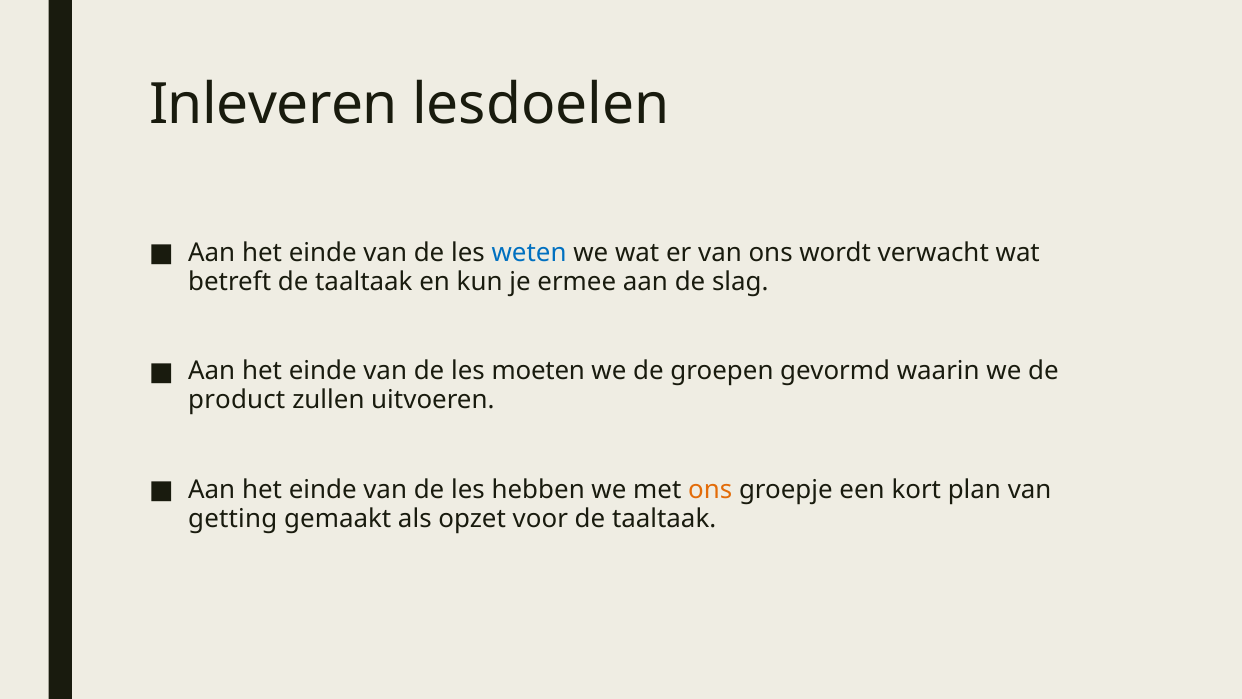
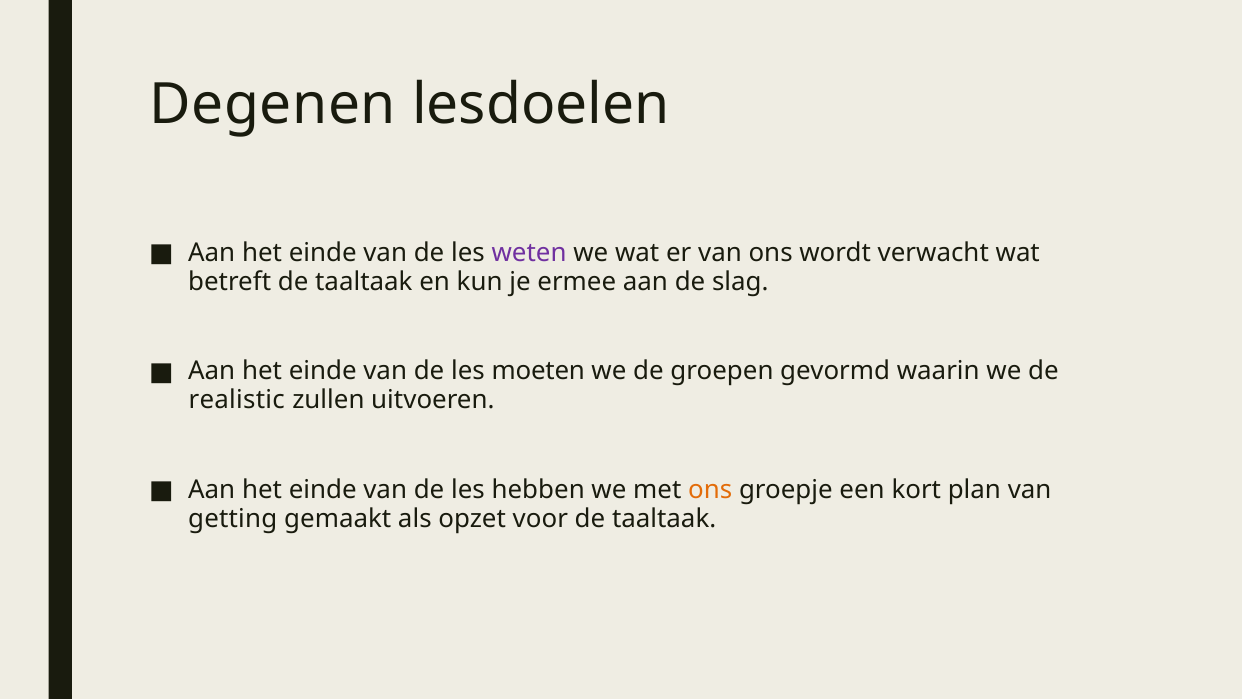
Inleveren: Inleveren -> Degenen (273, 104)
weten colour: blue -> purple (529, 252)
product: product -> realistic (237, 400)
